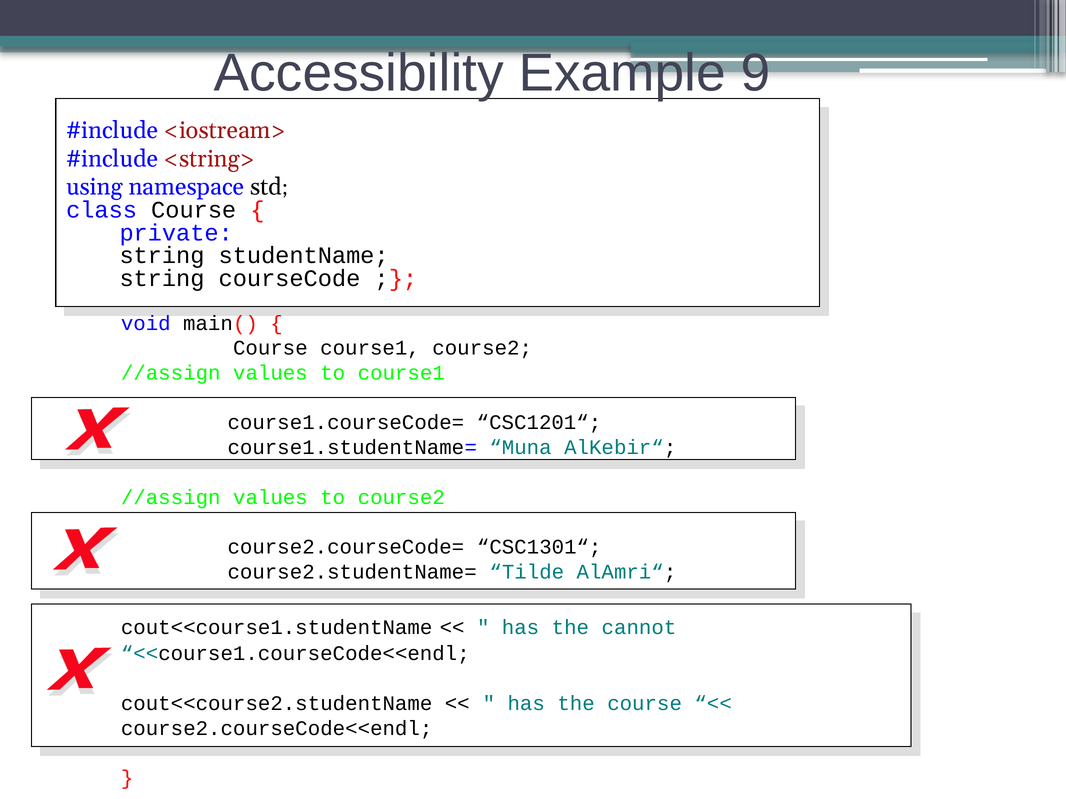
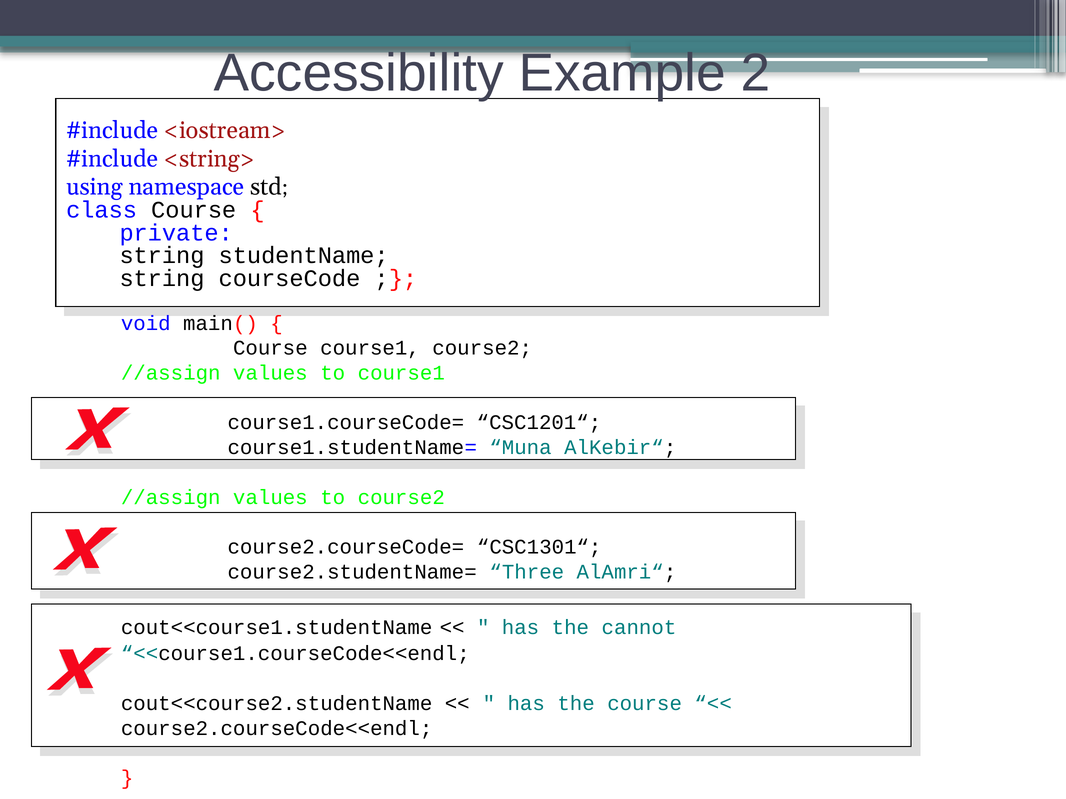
9: 9 -> 2 (755, 73)
Tilde: Tilde -> Three (527, 572)
